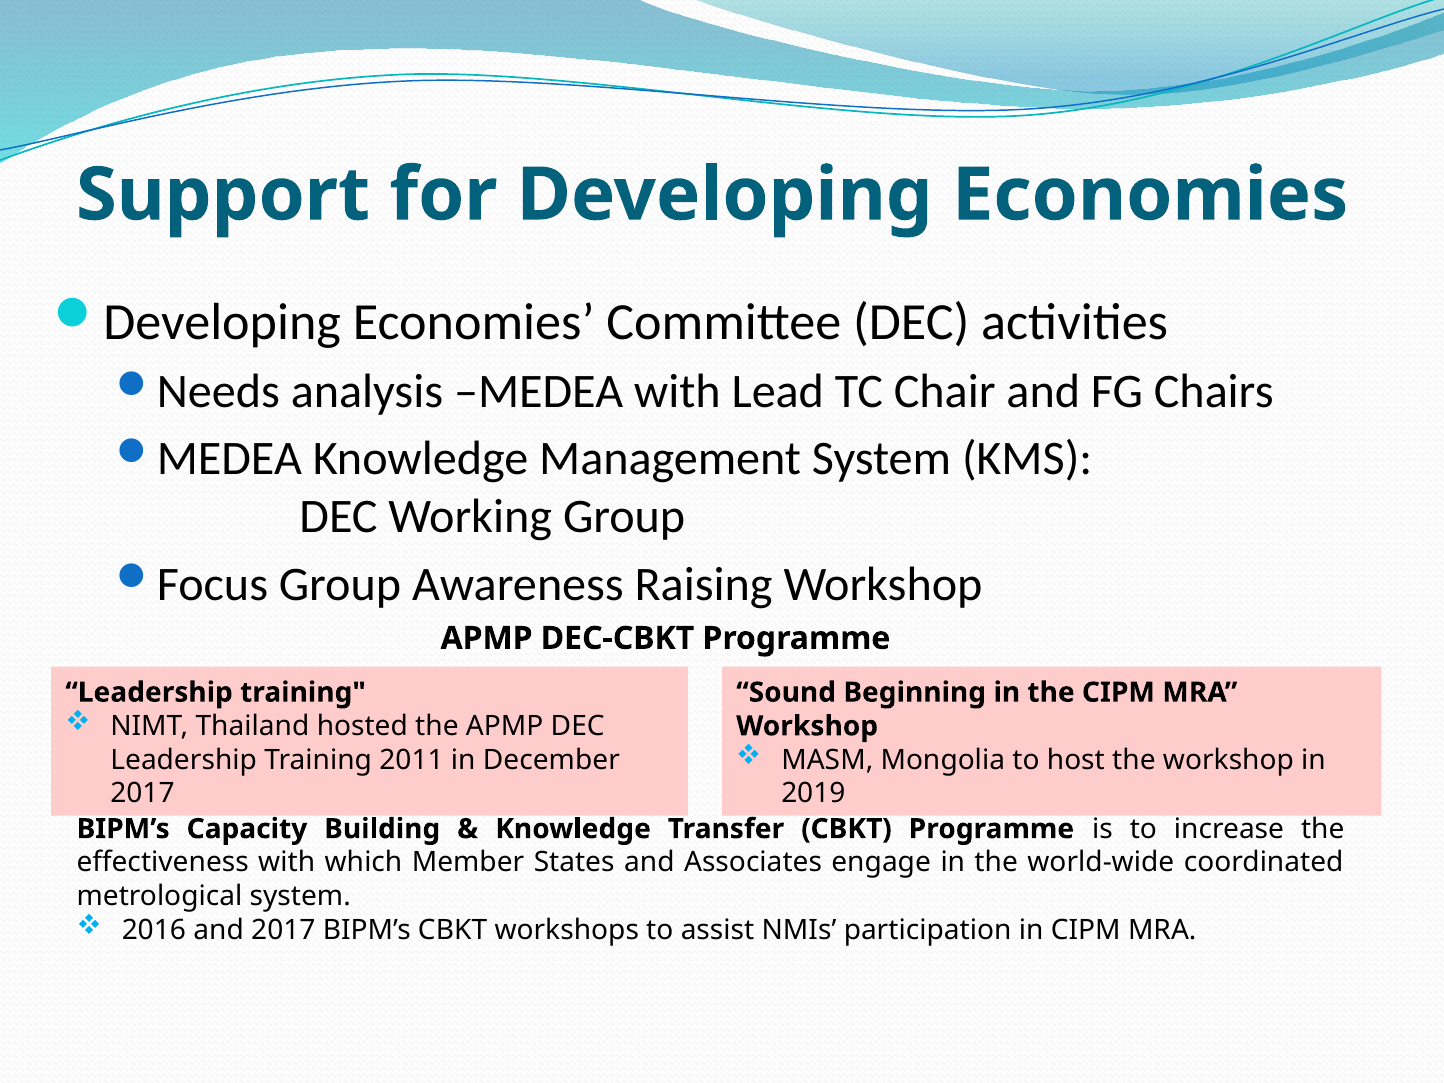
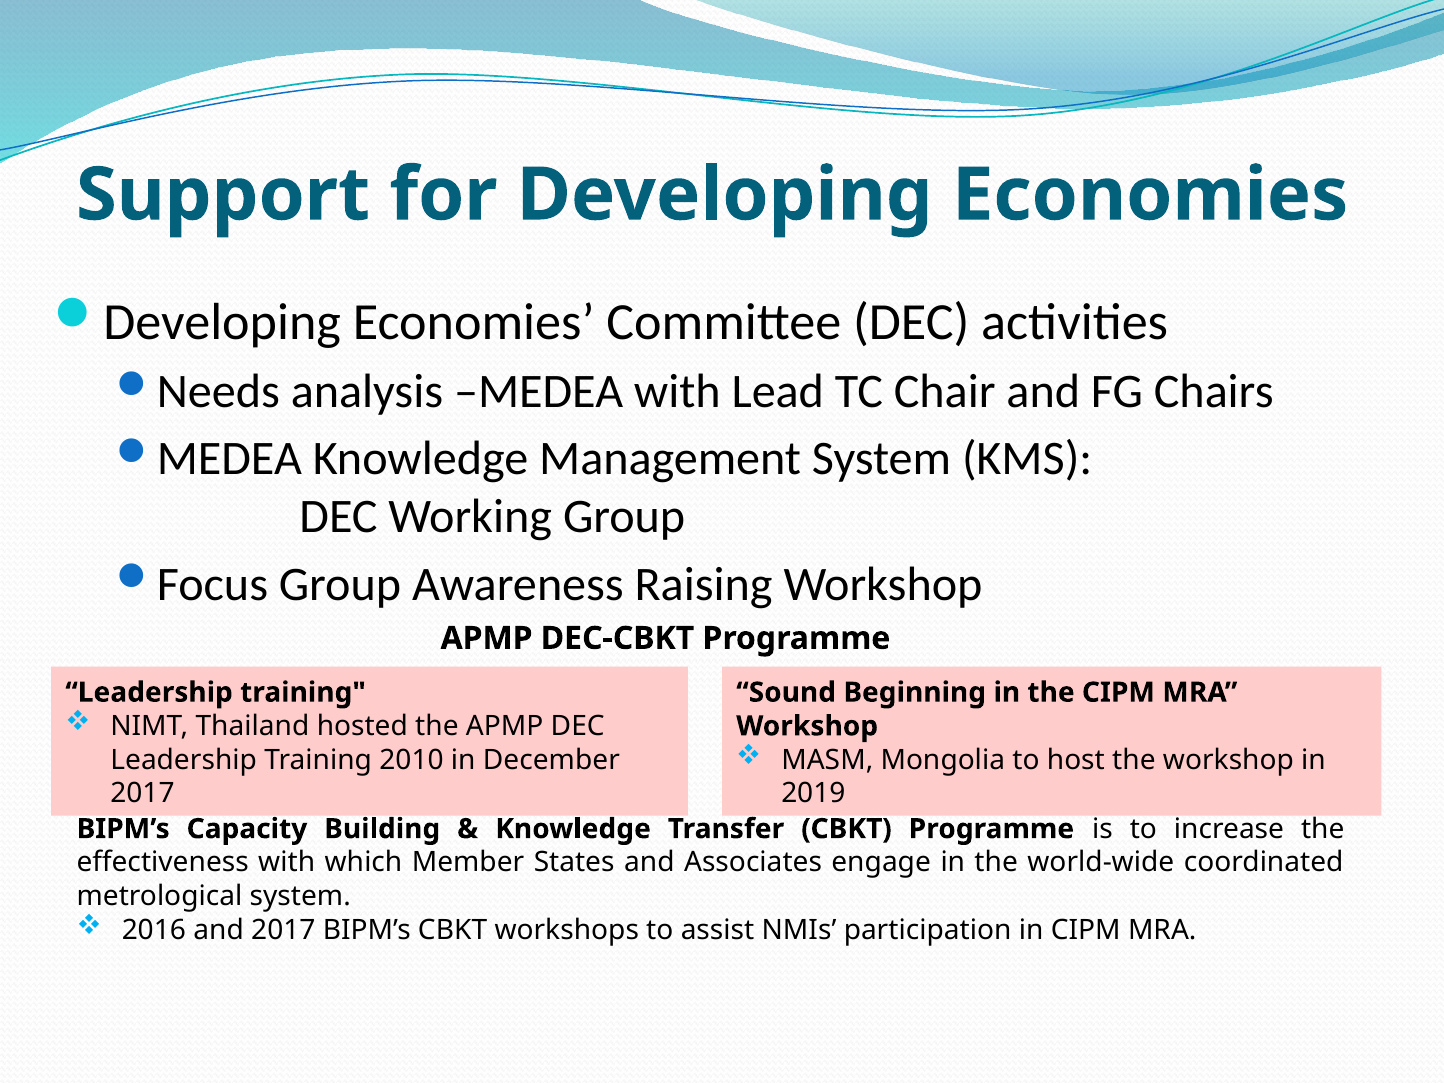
2011: 2011 -> 2010 (412, 760)
